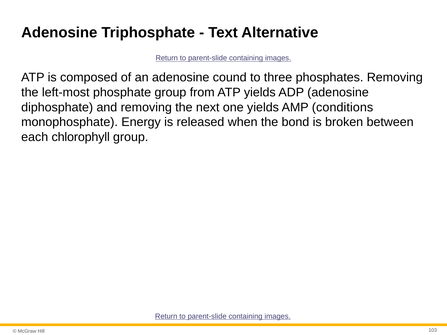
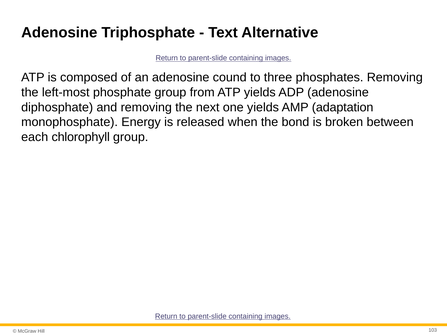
conditions: conditions -> adaptation (343, 107)
